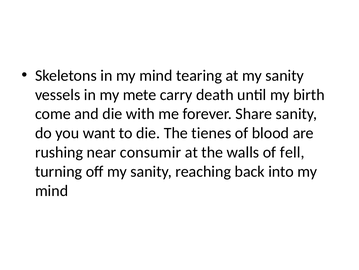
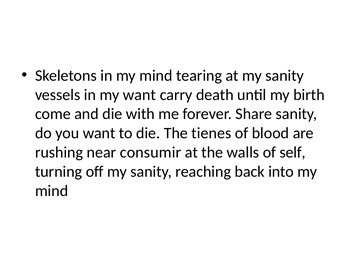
my mete: mete -> want (139, 94)
fell: fell -> self (293, 152)
